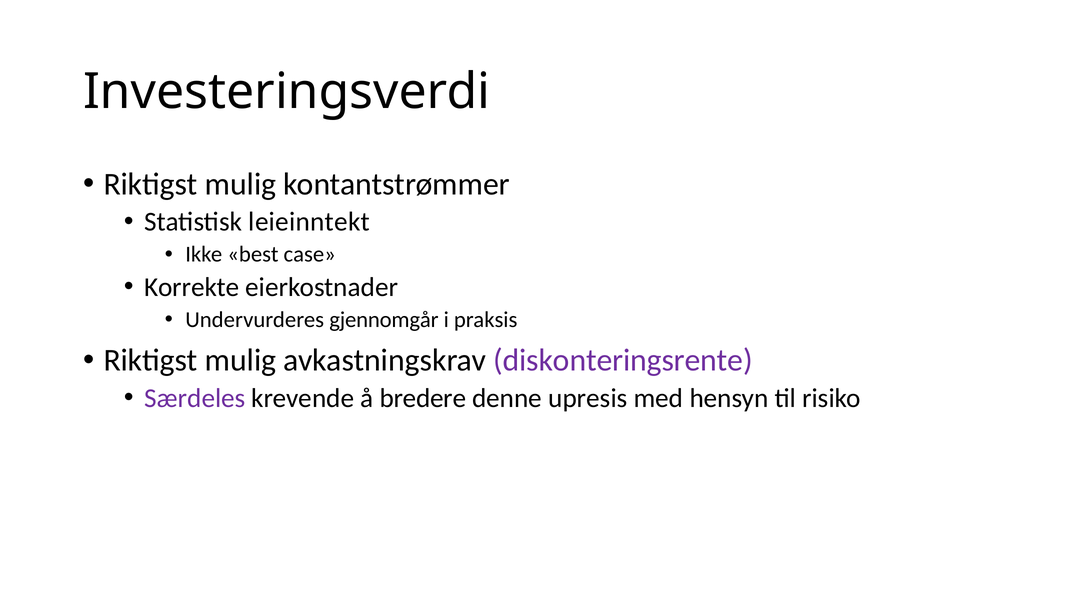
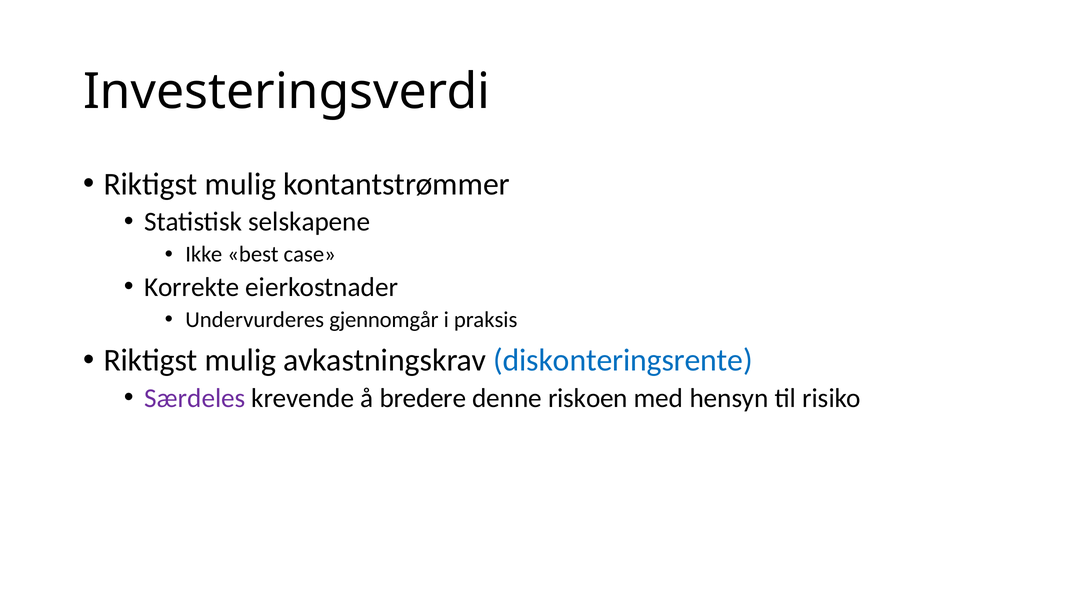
leieinntekt: leieinntekt -> selskapene (309, 222)
diskonteringsrente colour: purple -> blue (623, 361)
upresis: upresis -> riskoen (588, 398)
